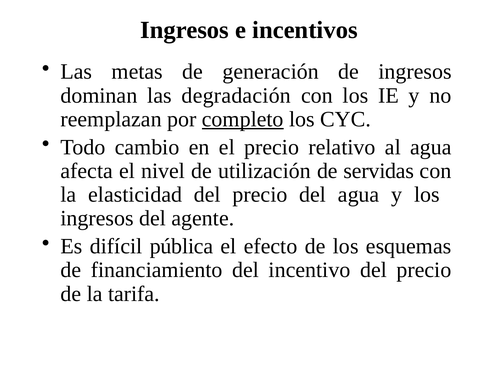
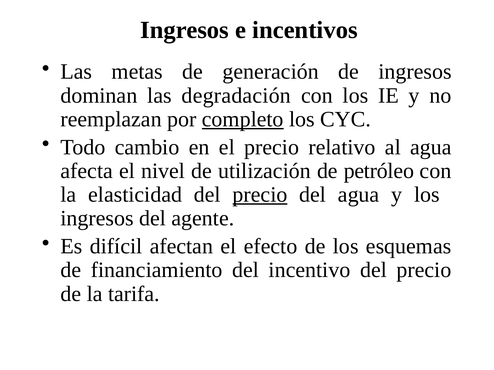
servidas: servidas -> petróleo (379, 171)
precio underline: none -> present (260, 195)
pública: pública -> afectan (181, 247)
